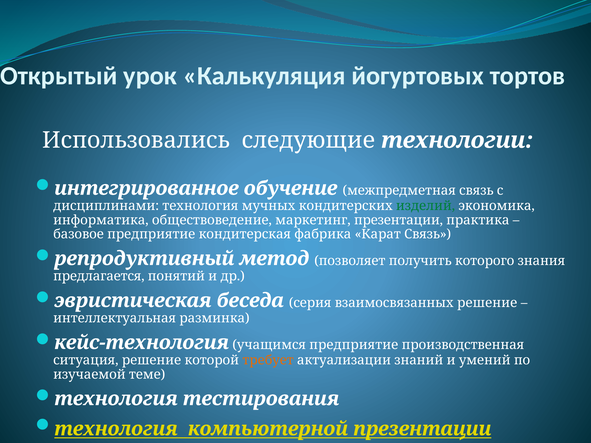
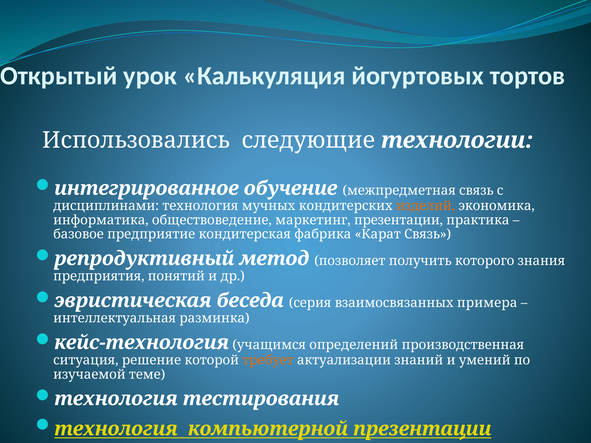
изделий colour: green -> orange (426, 206)
предлагается: предлагается -> предприятия (99, 276)
взаимосвязанных решение: решение -> примера (487, 303)
учащимся предприятие: предприятие -> определений (354, 345)
